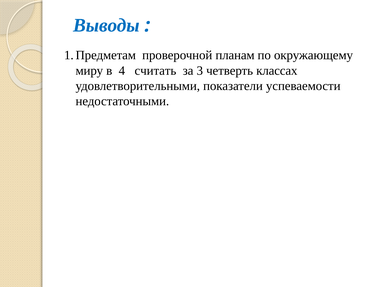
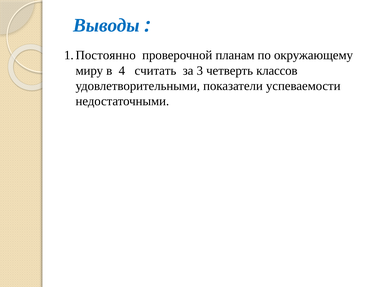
Предметам: Предметам -> Постоянно (106, 55)
классах: классах -> классов (277, 71)
